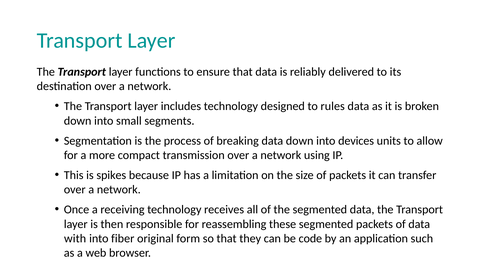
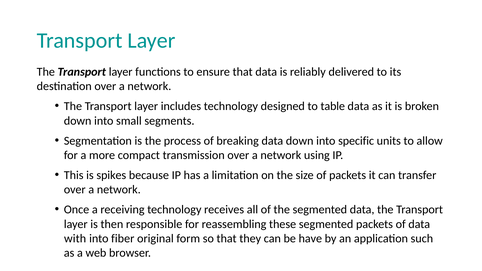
rules: rules -> table (333, 106)
devices: devices -> specific (356, 141)
code: code -> have (310, 239)
